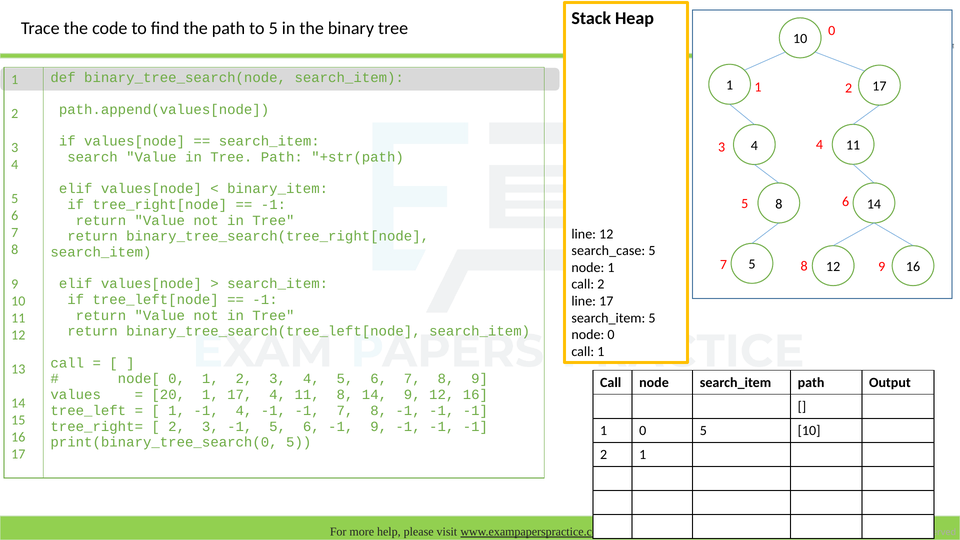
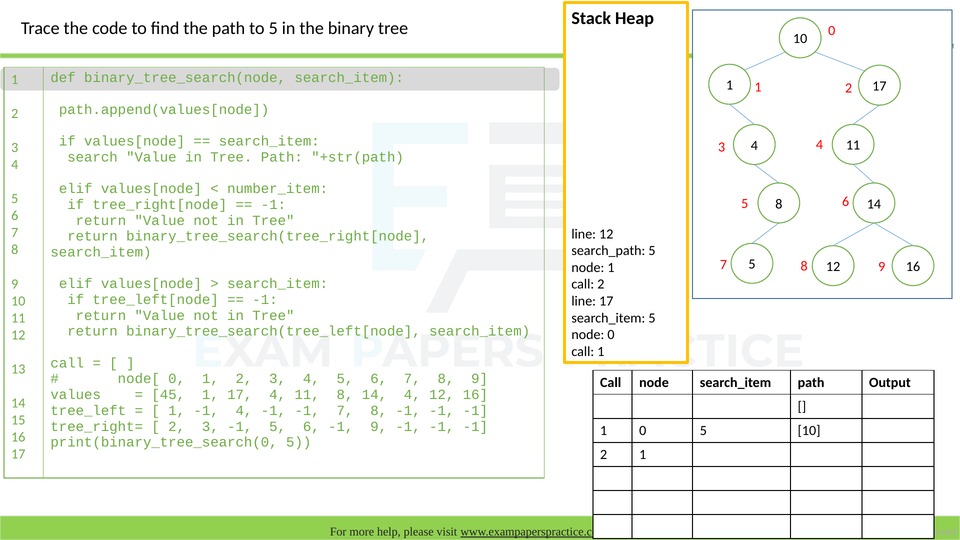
binary_item: binary_item -> number_item (278, 189)
search_case: search_case -> search_path (608, 251)
20: 20 -> 45 (168, 395)
14 9: 9 -> 4 (412, 395)
